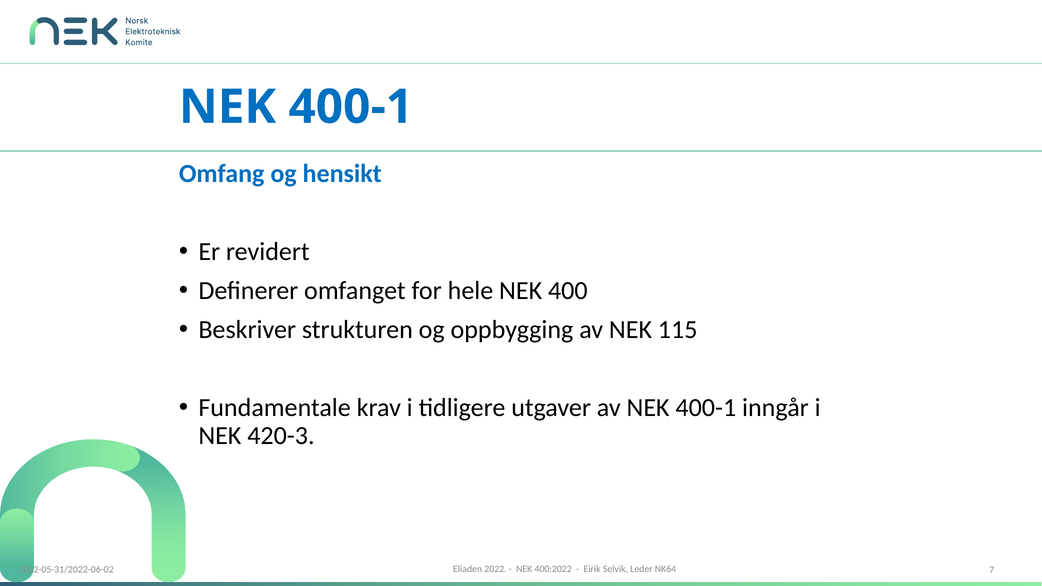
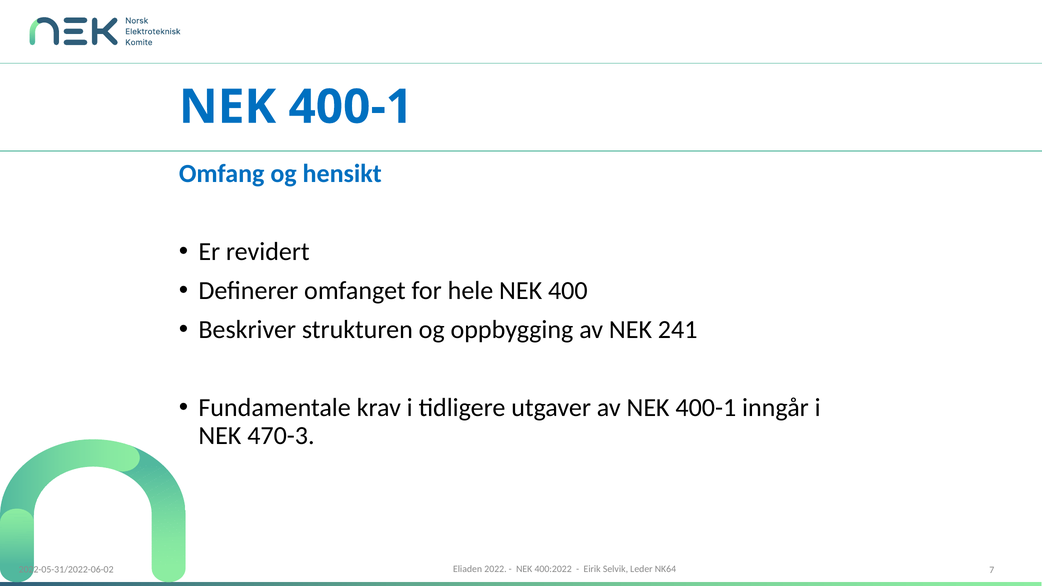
115: 115 -> 241 (678, 330)
420-3: 420-3 -> 470-3 (281, 436)
